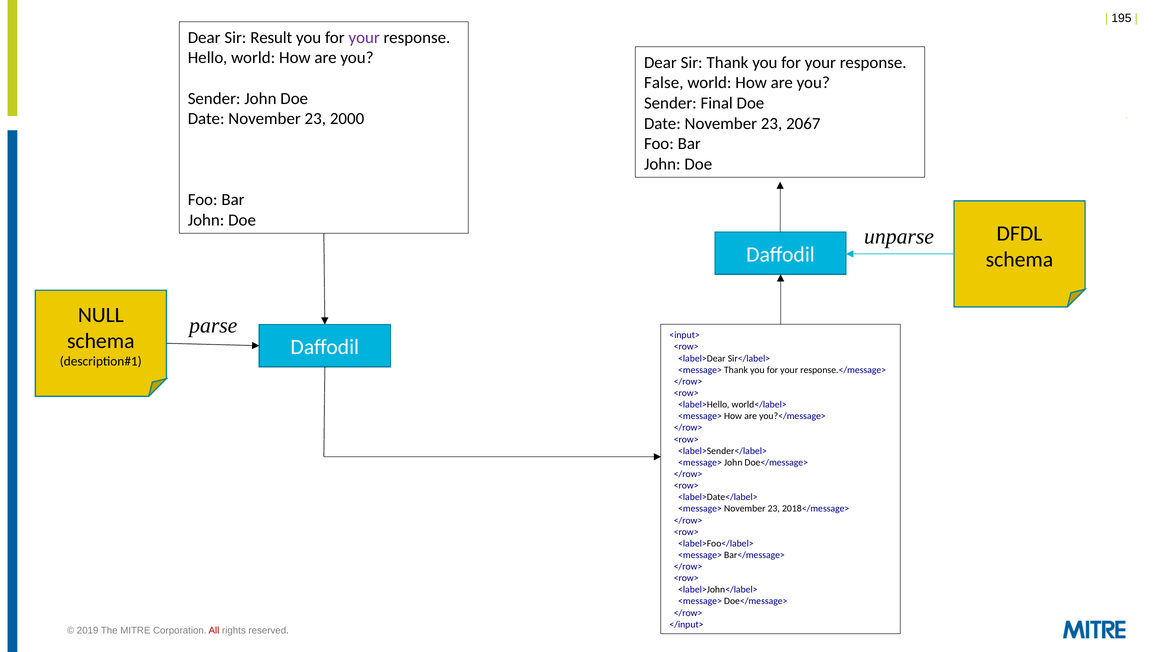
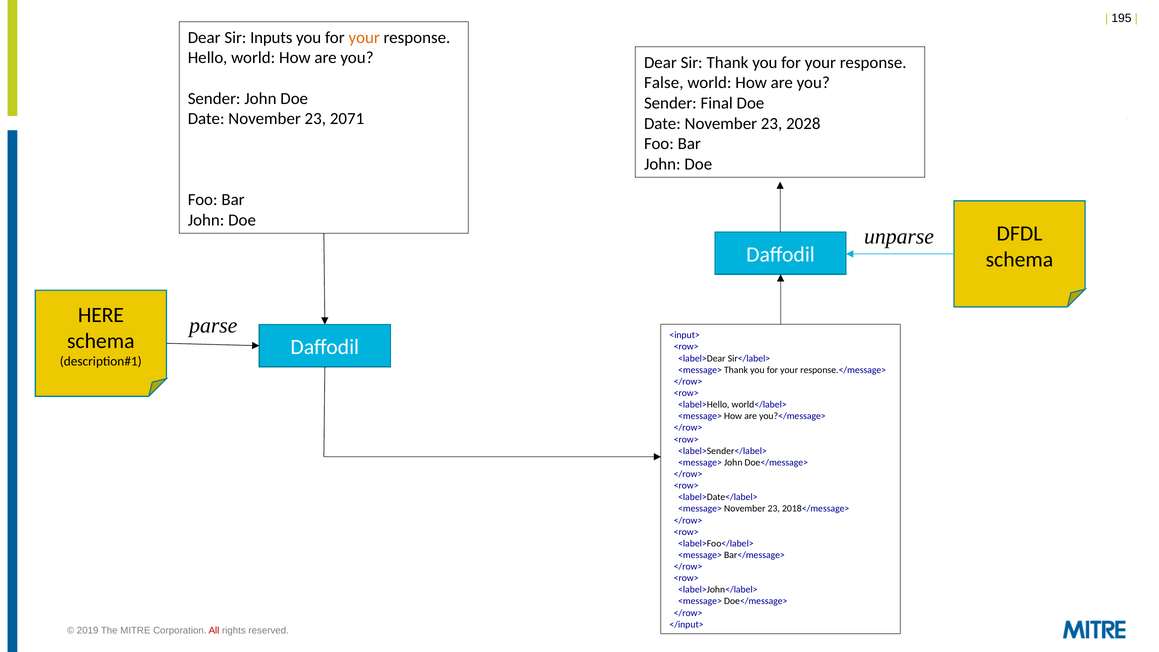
Result: Result -> Inputs (271, 38)
your colour: purple -> orange (364, 38)
2000: 2000 -> 2071 (347, 119)
2067: 2067 -> 2028 (803, 123)
NULL: NULL -> HERE (101, 315)
